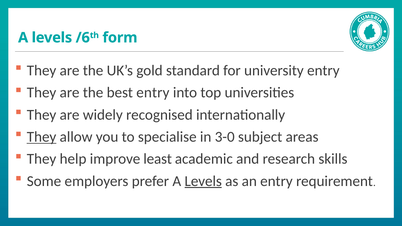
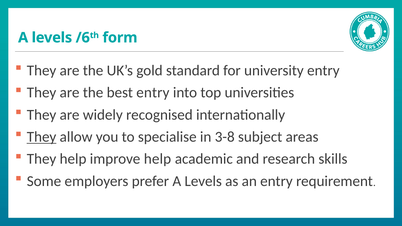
3-0: 3-0 -> 3-8 (225, 137)
improve least: least -> help (157, 159)
Levels underline: present -> none (203, 181)
